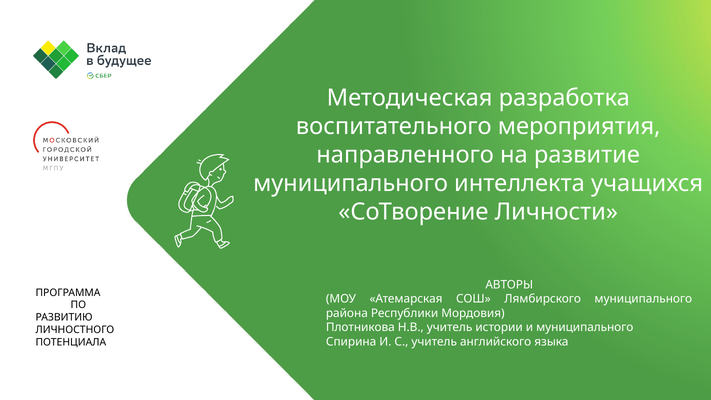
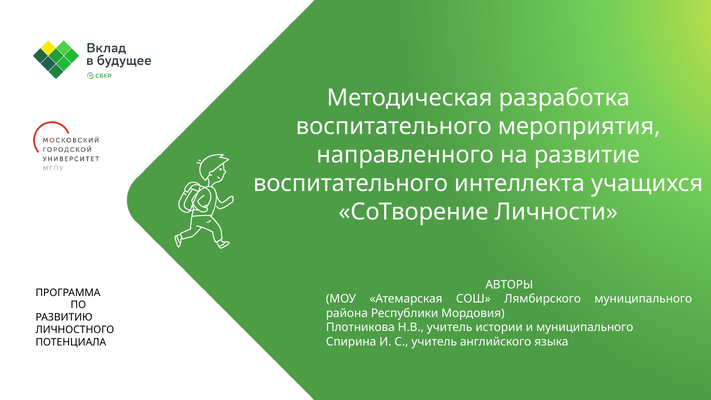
муниципального: муниципального -> воспитательного (351, 183)
